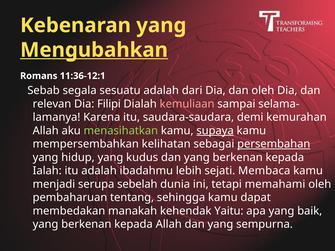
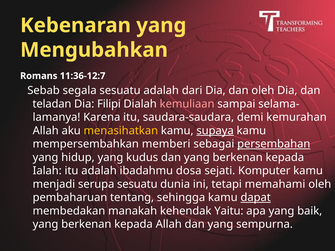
Mengubahkan underline: present -> none (94, 50)
11:36-12:1: 11:36-12:1 -> 11:36-12:7 (83, 76)
relevan: relevan -> teladan (52, 104)
menasihatkan colour: light green -> yellow (121, 131)
kelihatan: kelihatan -> memberi (166, 144)
lebih: lebih -> dosa (189, 171)
Membaca: Membaca -> Komputer (264, 171)
serupa sebelah: sebelah -> sesuatu (137, 184)
dapat underline: none -> present (256, 198)
